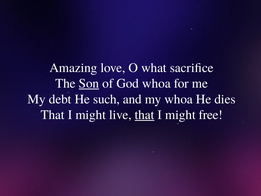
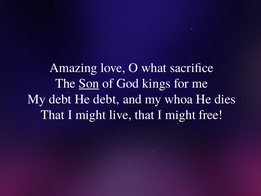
God whoa: whoa -> kings (156, 83)
He such: such -> debt (106, 99)
that underline: present -> none (145, 115)
